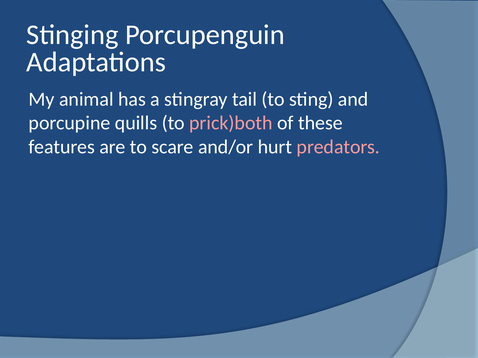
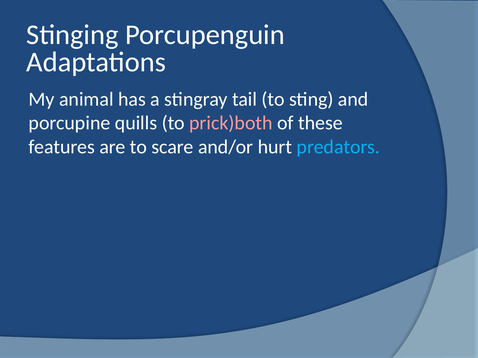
predators colour: pink -> light blue (338, 147)
